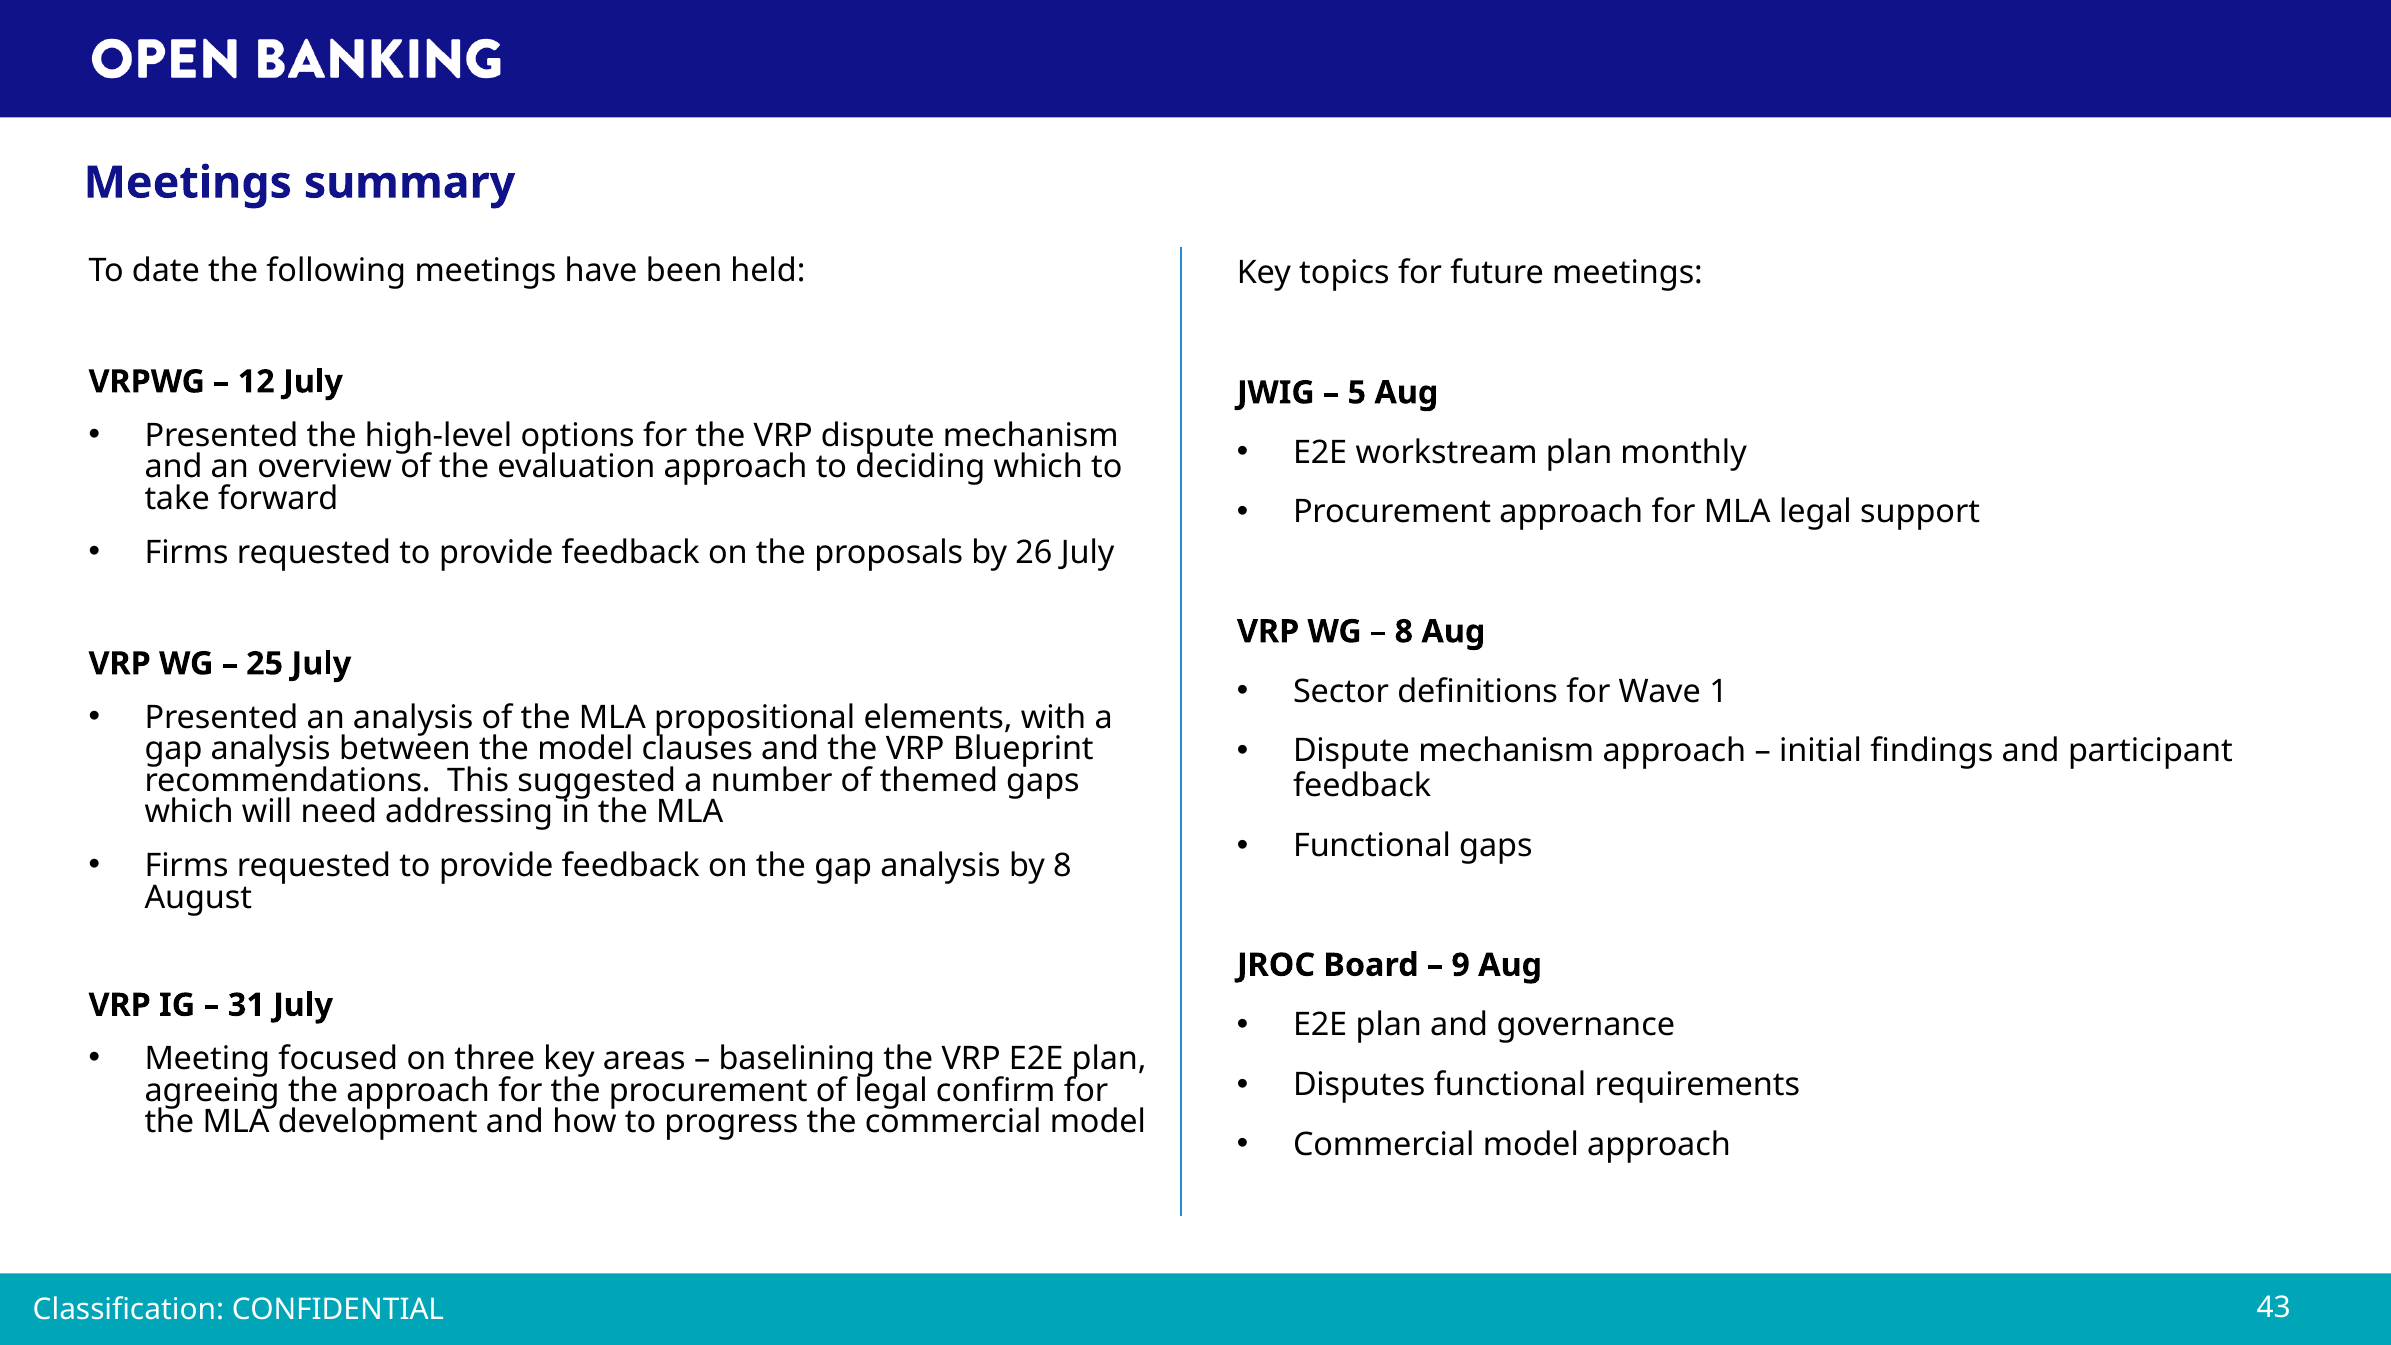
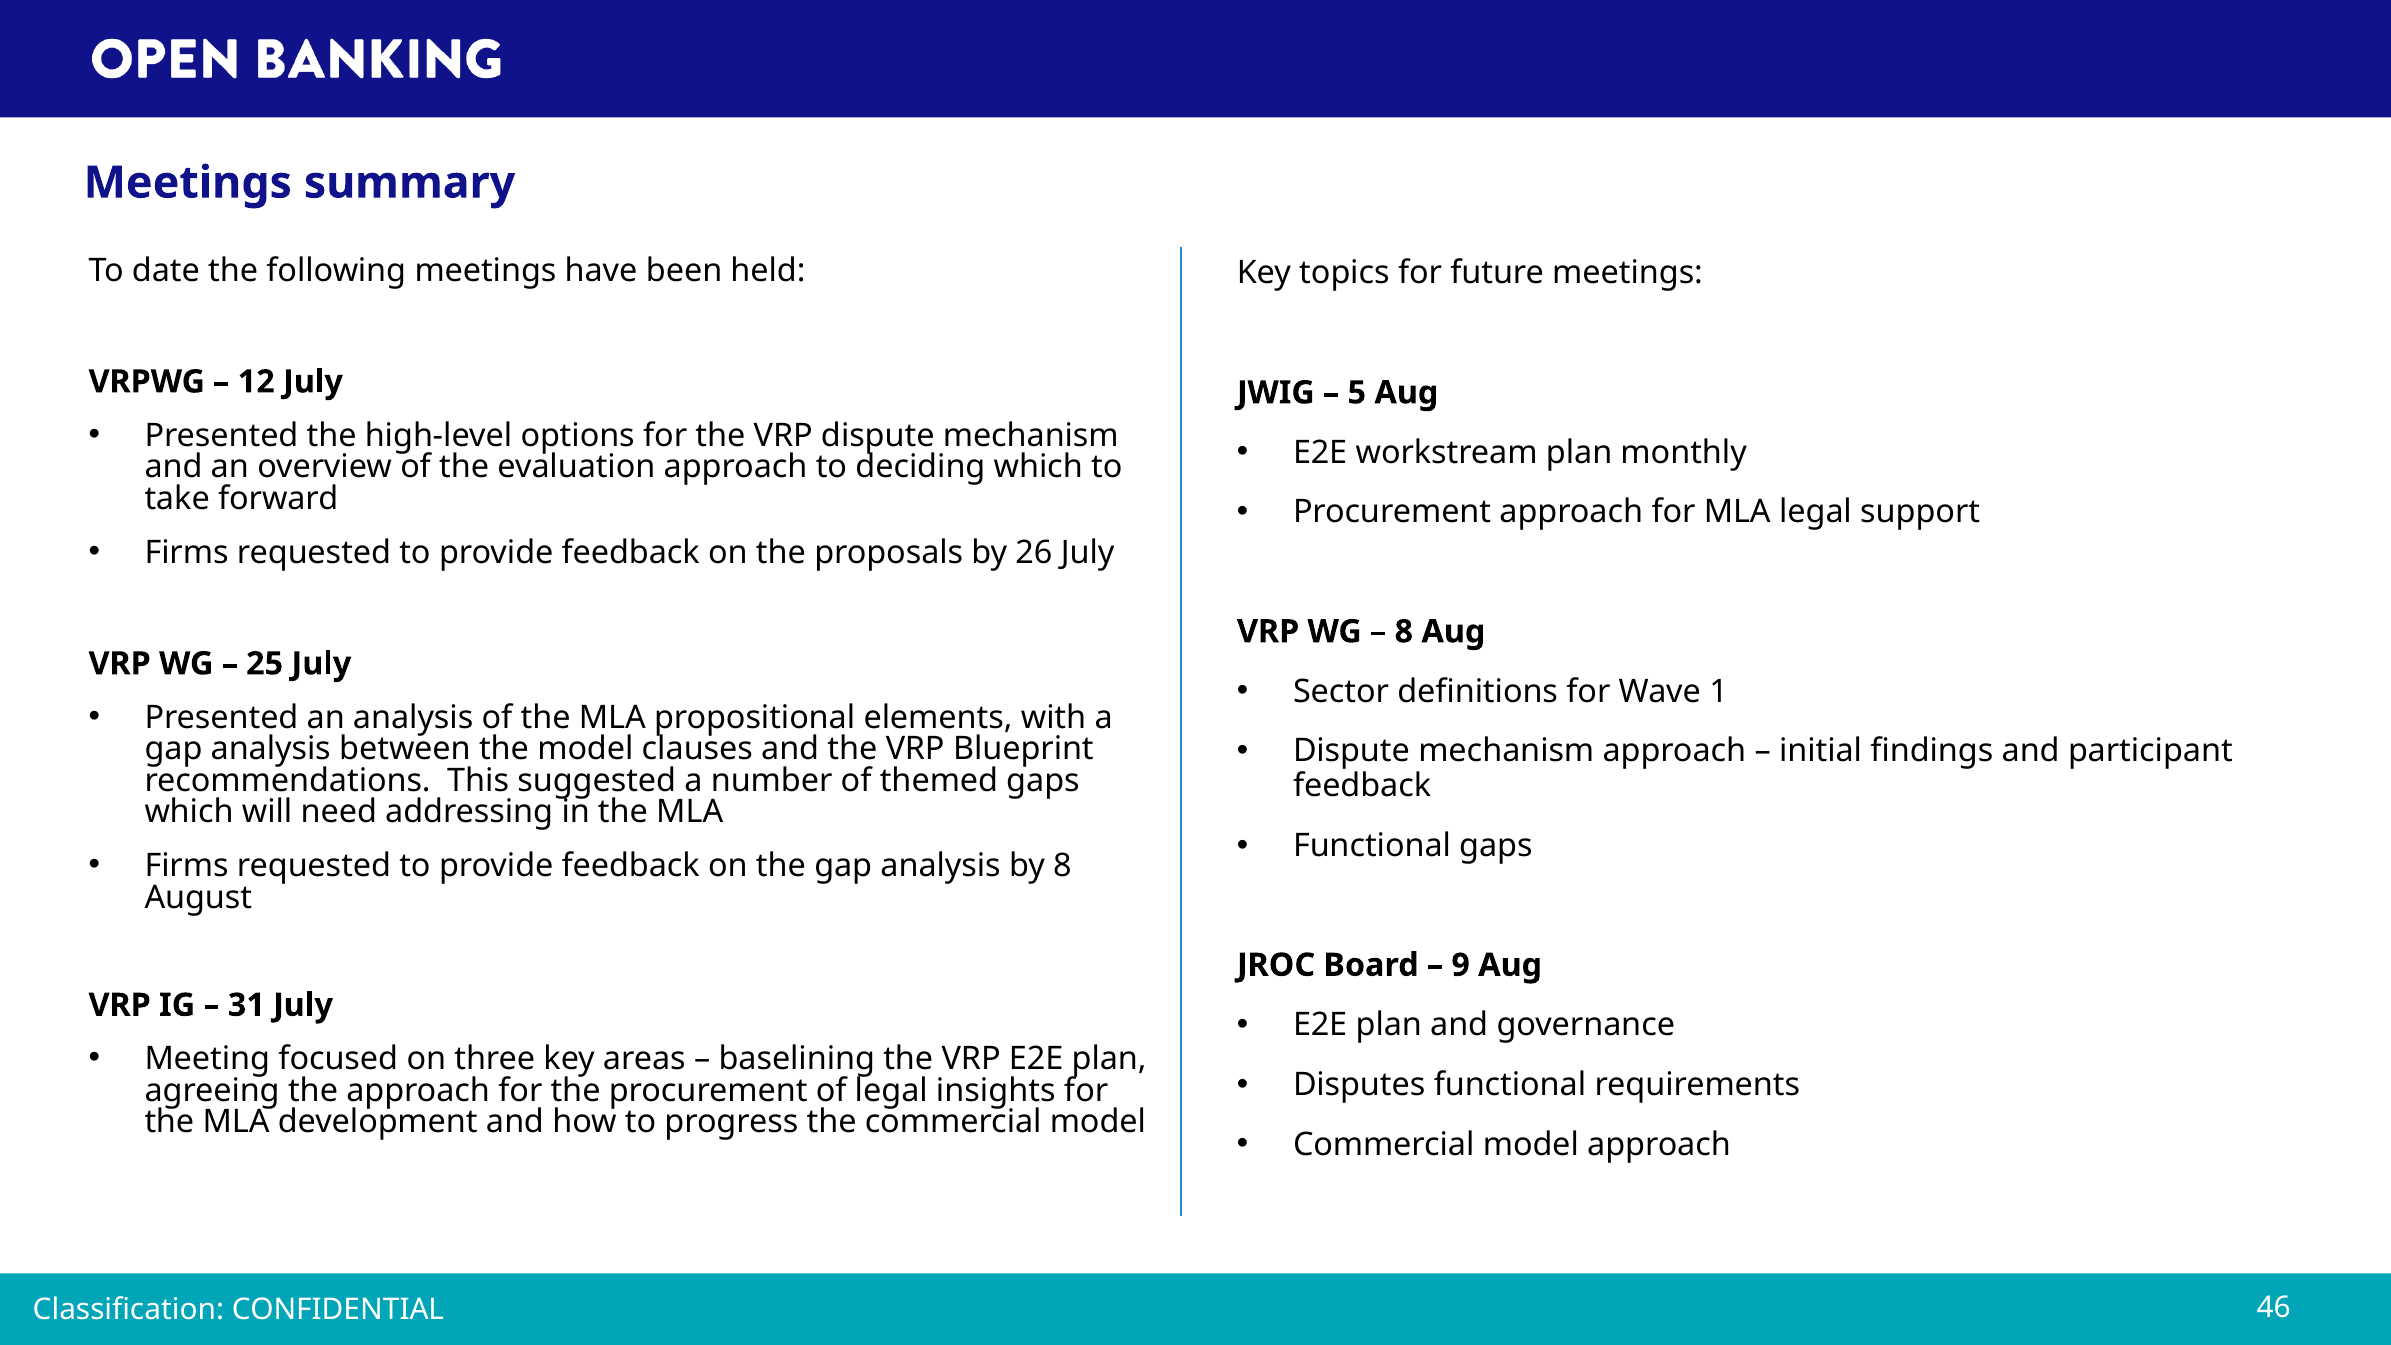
confirm: confirm -> insights (996, 1090)
43: 43 -> 46 (2274, 1307)
